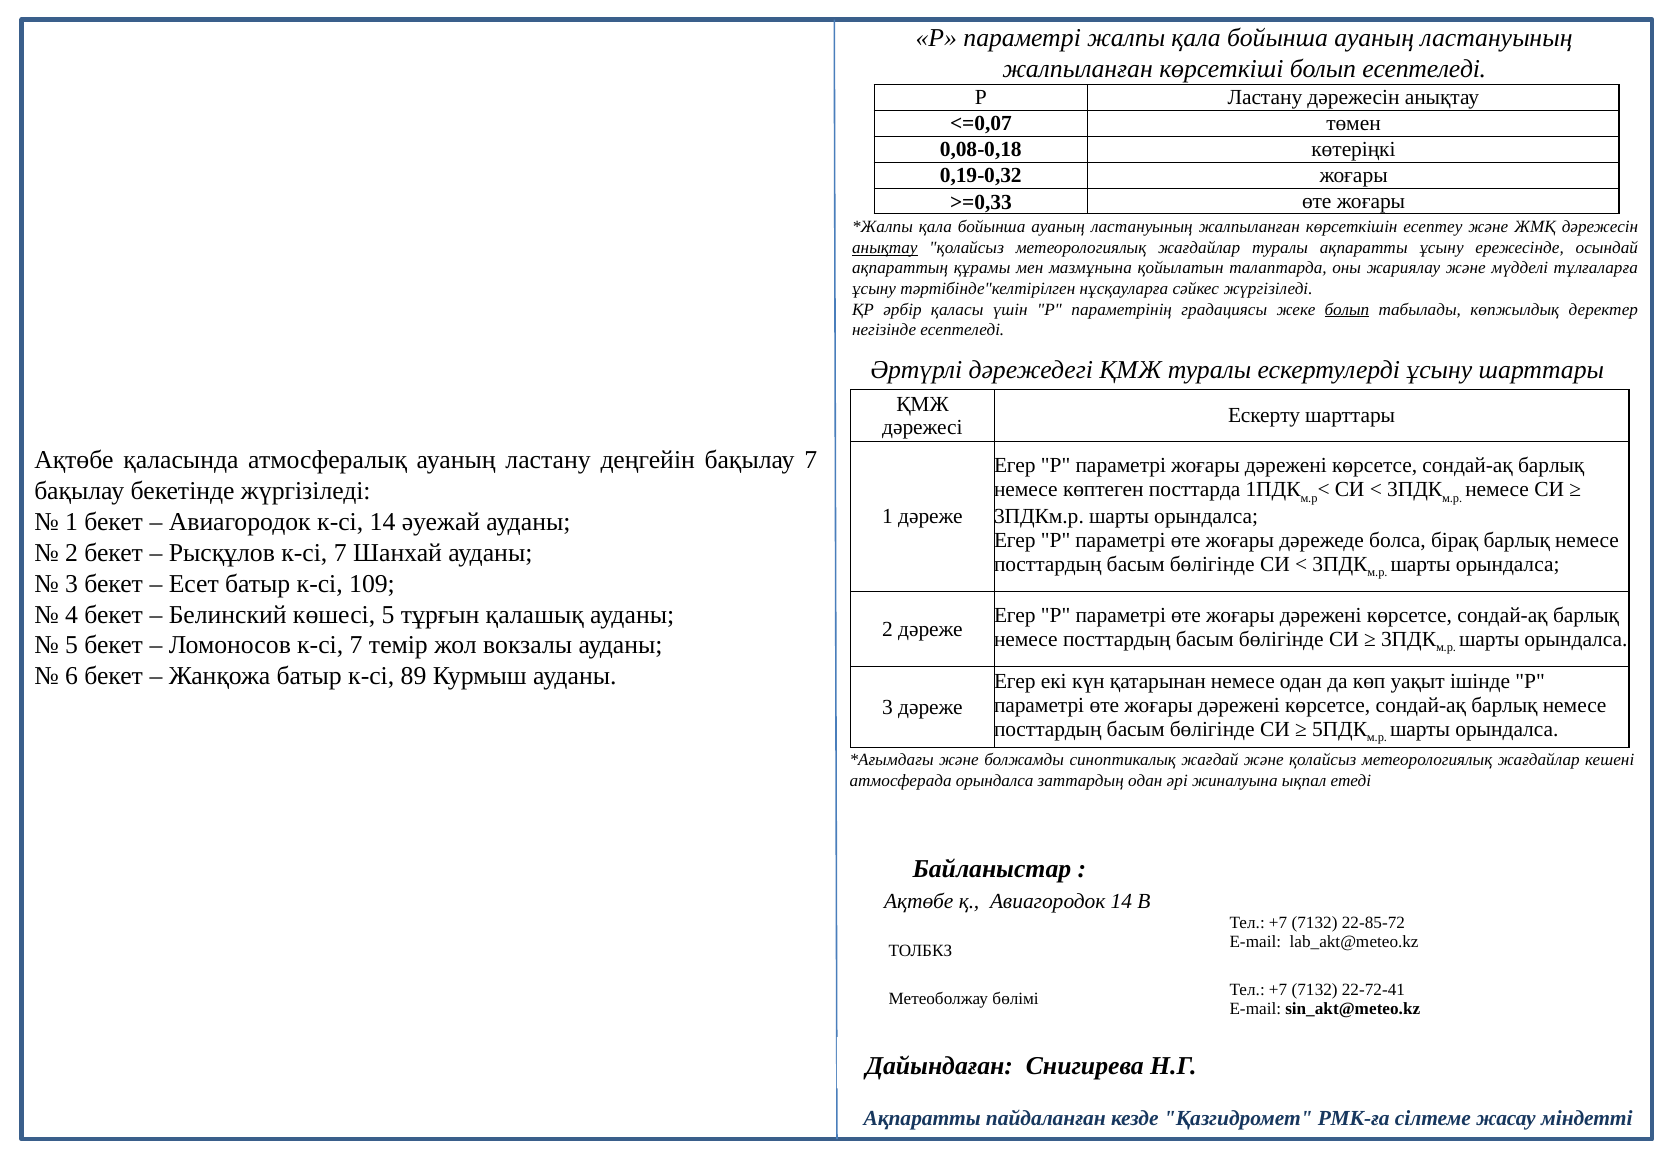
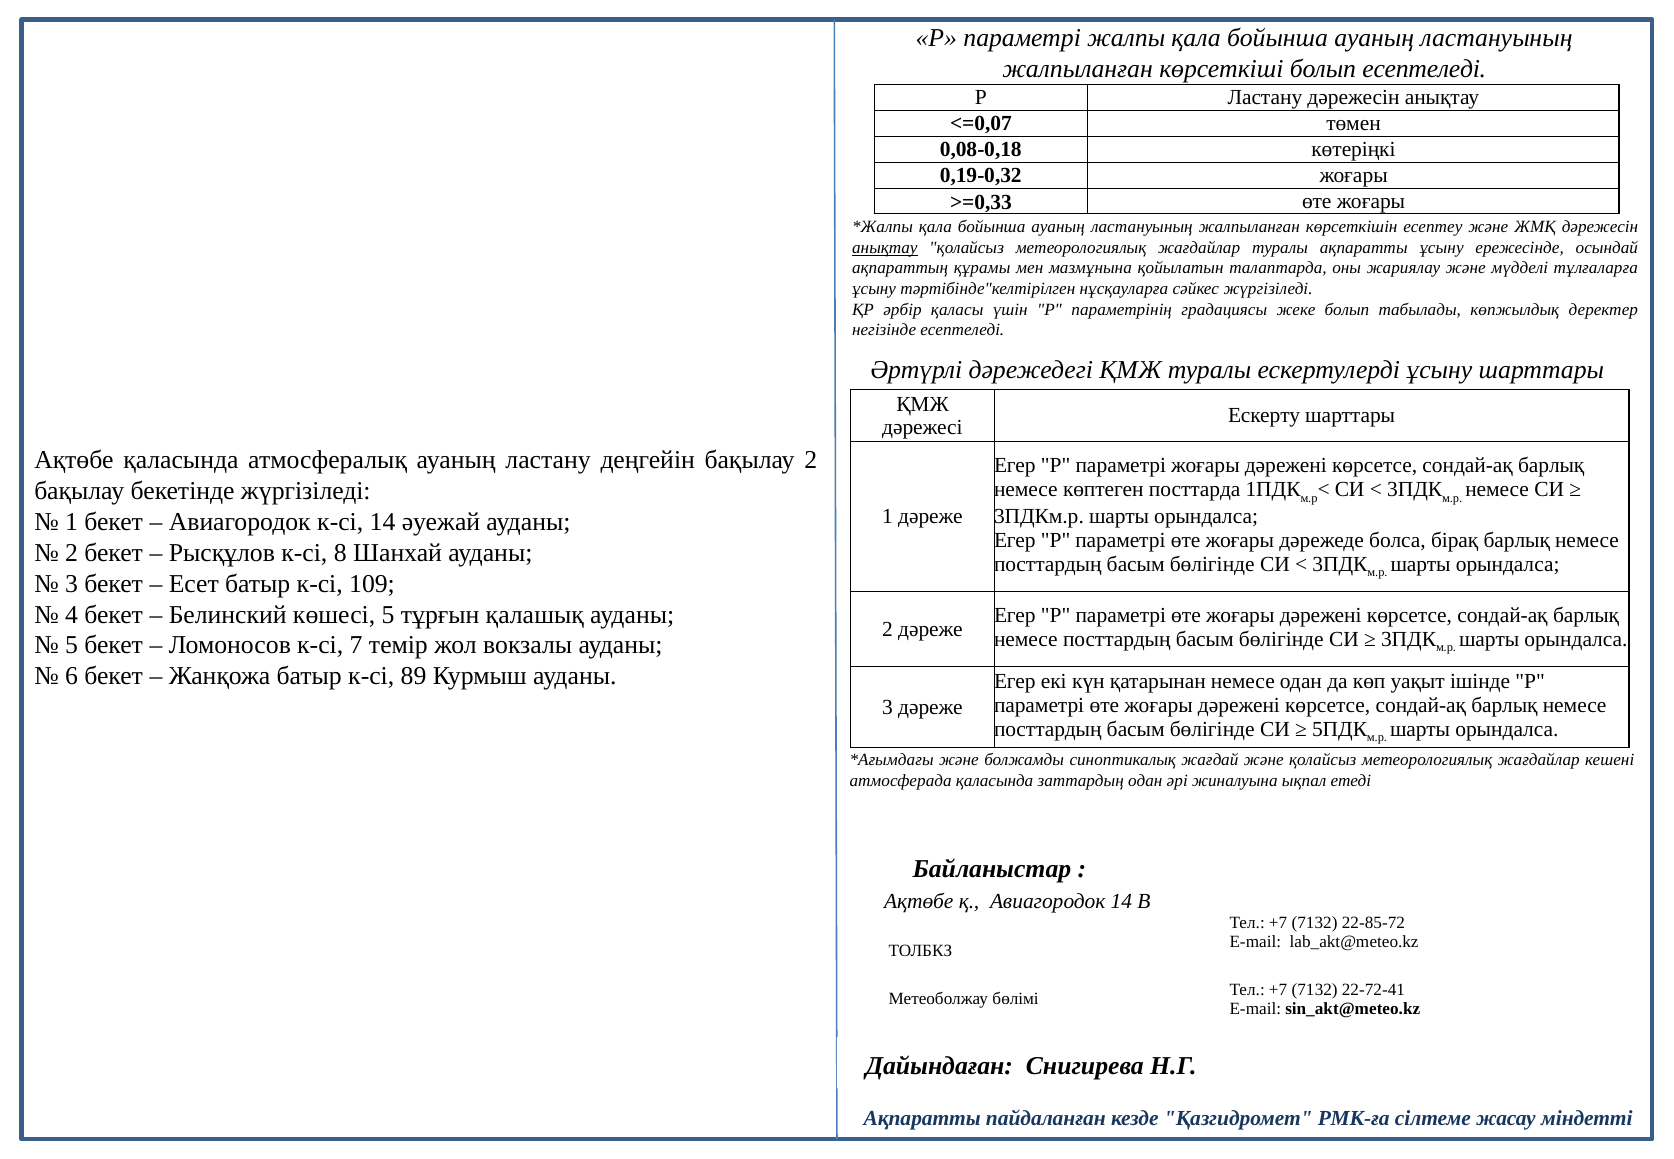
болып underline: present -> none (1347, 309)
бақылау 7: 7 -> 2 (811, 460)
Рысқұлов к-сі 7: 7 -> 8 (340, 553)
атмосферада орындалса: орындалса -> қаласында (995, 781)
